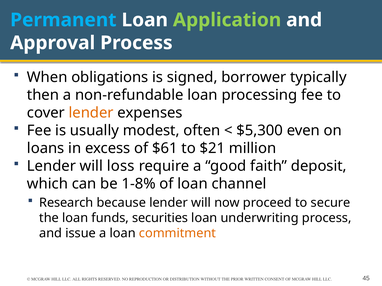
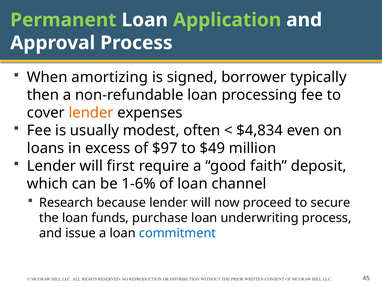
Permanent colour: light blue -> light green (63, 20)
obligations: obligations -> amortizing (110, 77)
$5,300: $5,300 -> $4,834 (260, 131)
$61: $61 -> $97 (165, 149)
$21: $21 -> $49 (212, 149)
loss: loss -> first (121, 166)
1-8%: 1-8% -> 1-6% (139, 184)
securities: securities -> purchase (160, 218)
commitment colour: orange -> blue (177, 234)
